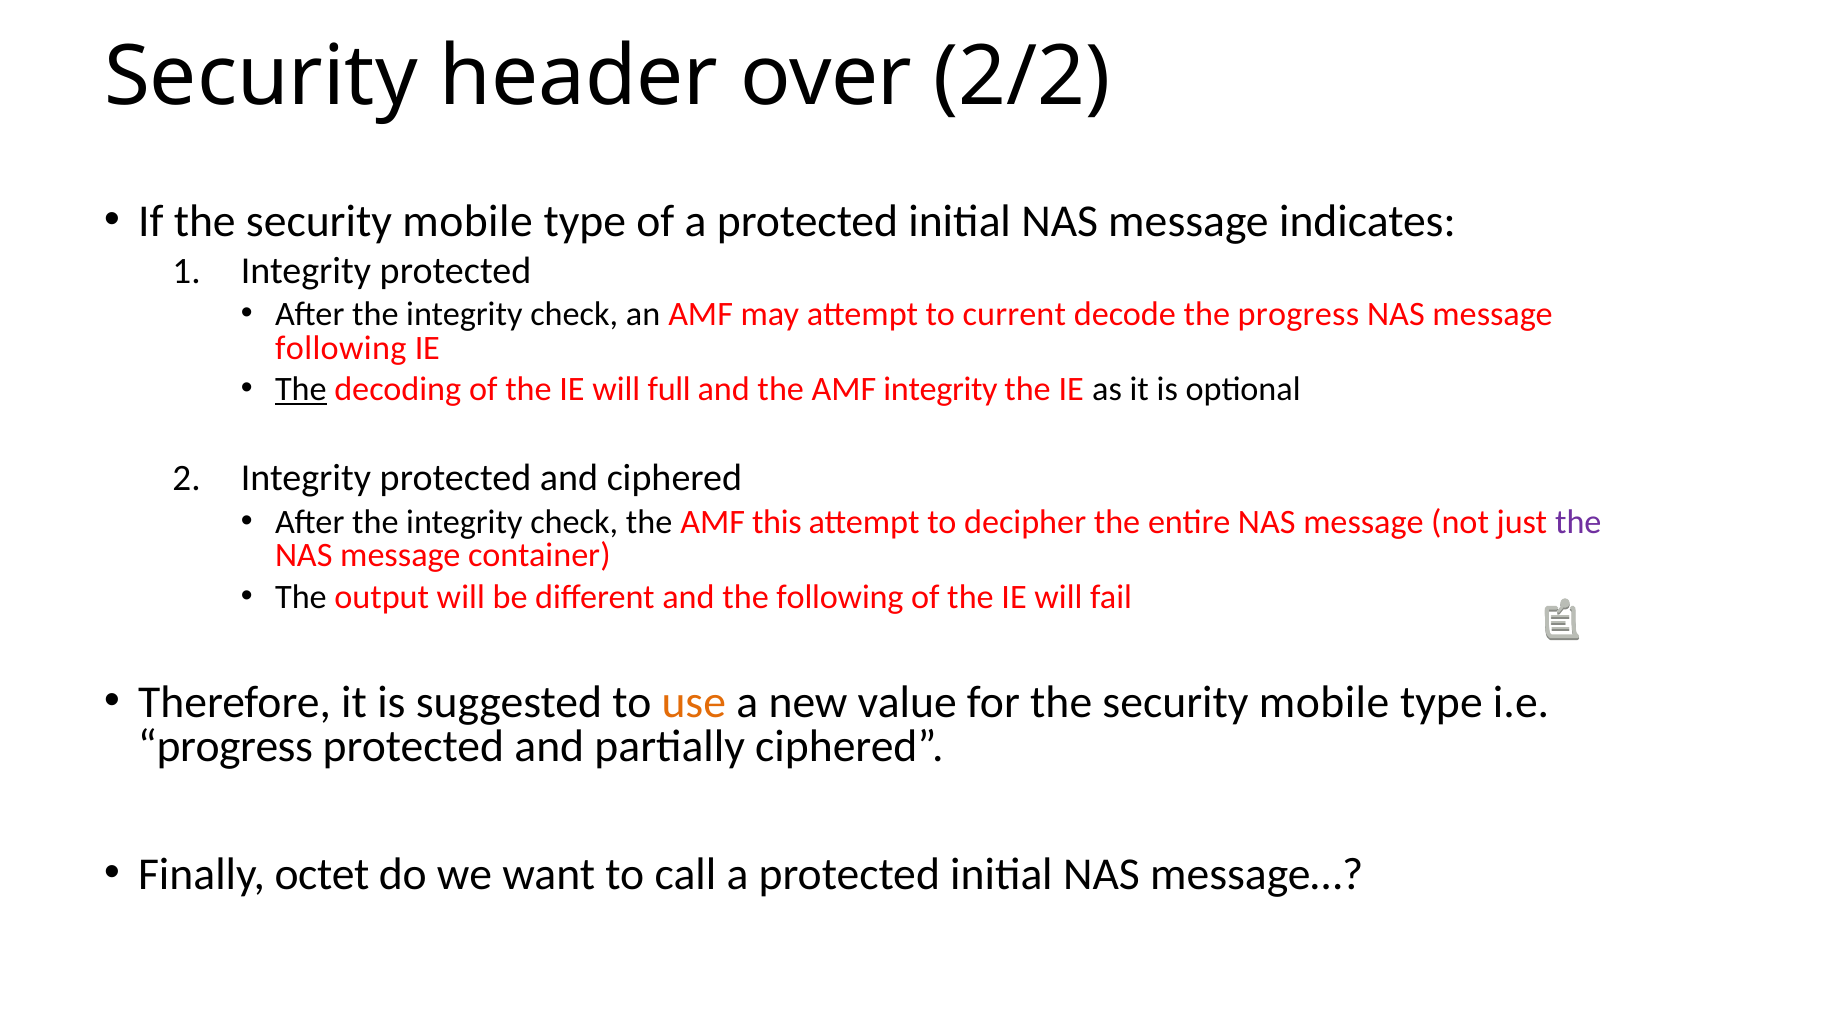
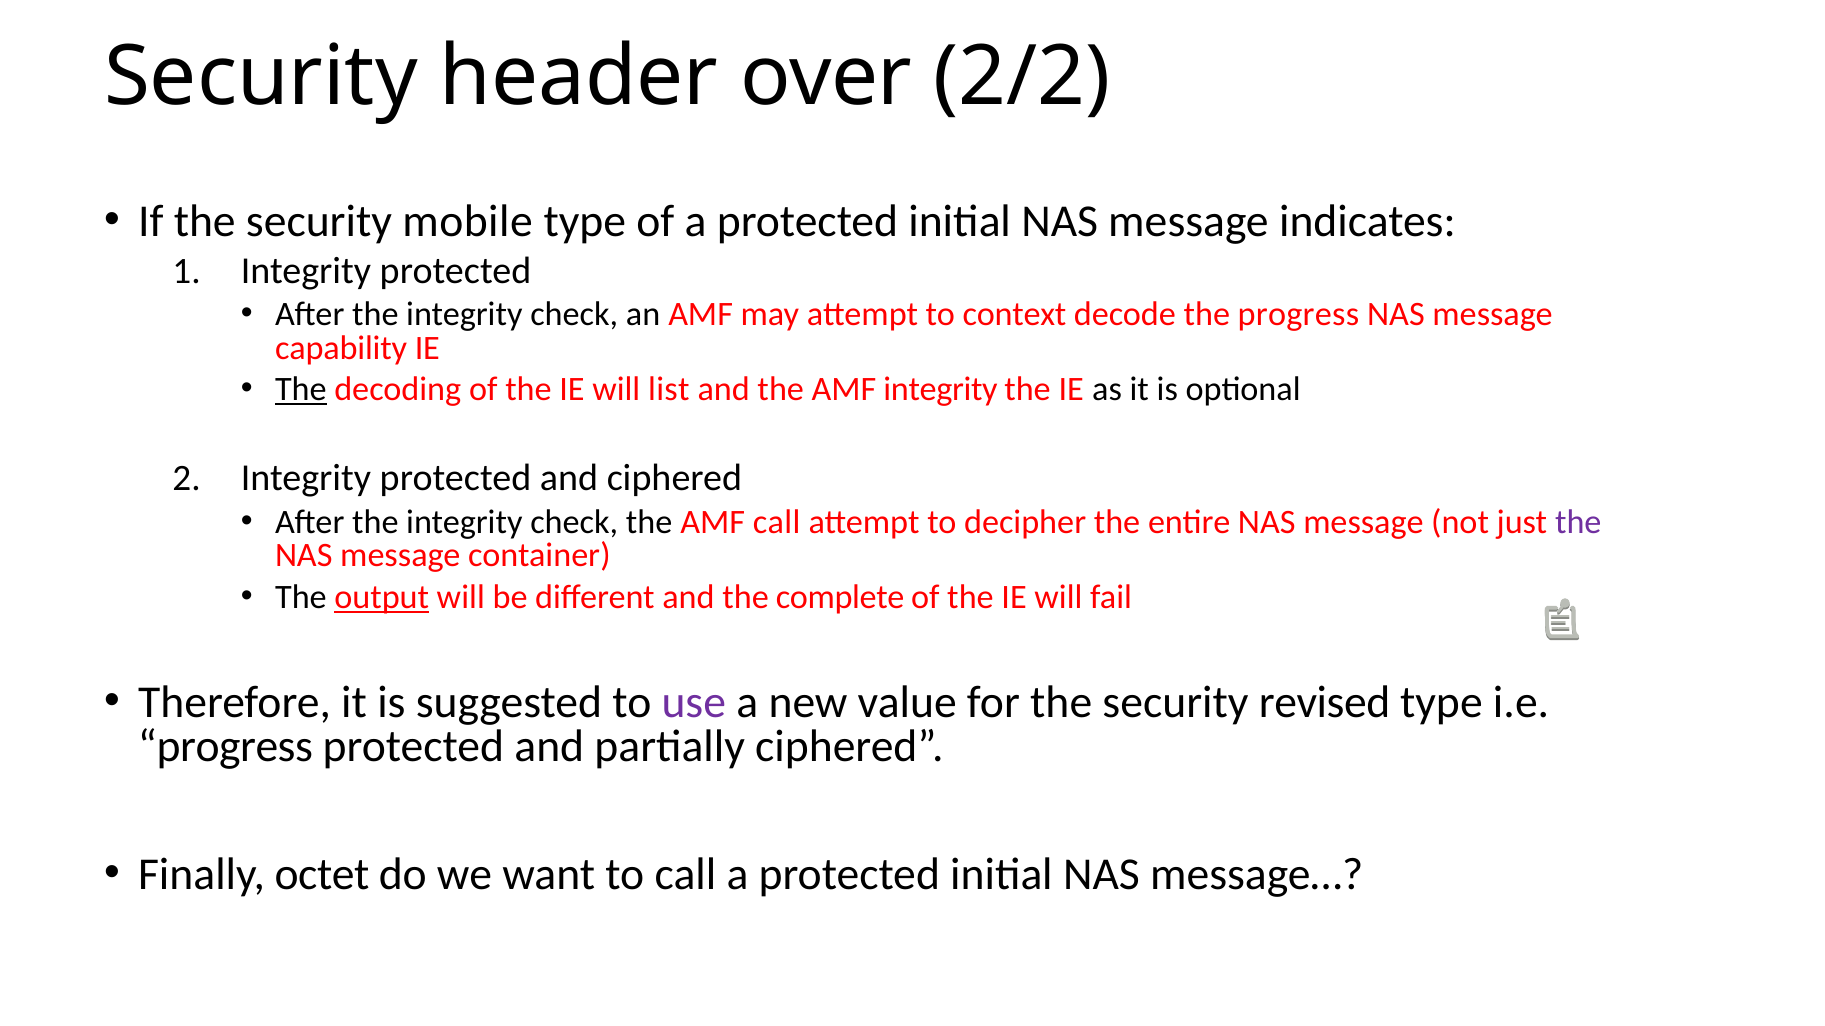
current: current -> context (1014, 315)
following: following -> capability (341, 348)
full: full -> list (669, 390)
AMF this: this -> call (777, 522)
output underline: none -> present (382, 597)
the following: following -> complete (840, 597)
use colour: orange -> purple (694, 702)
for the security mobile: mobile -> revised (1325, 702)
